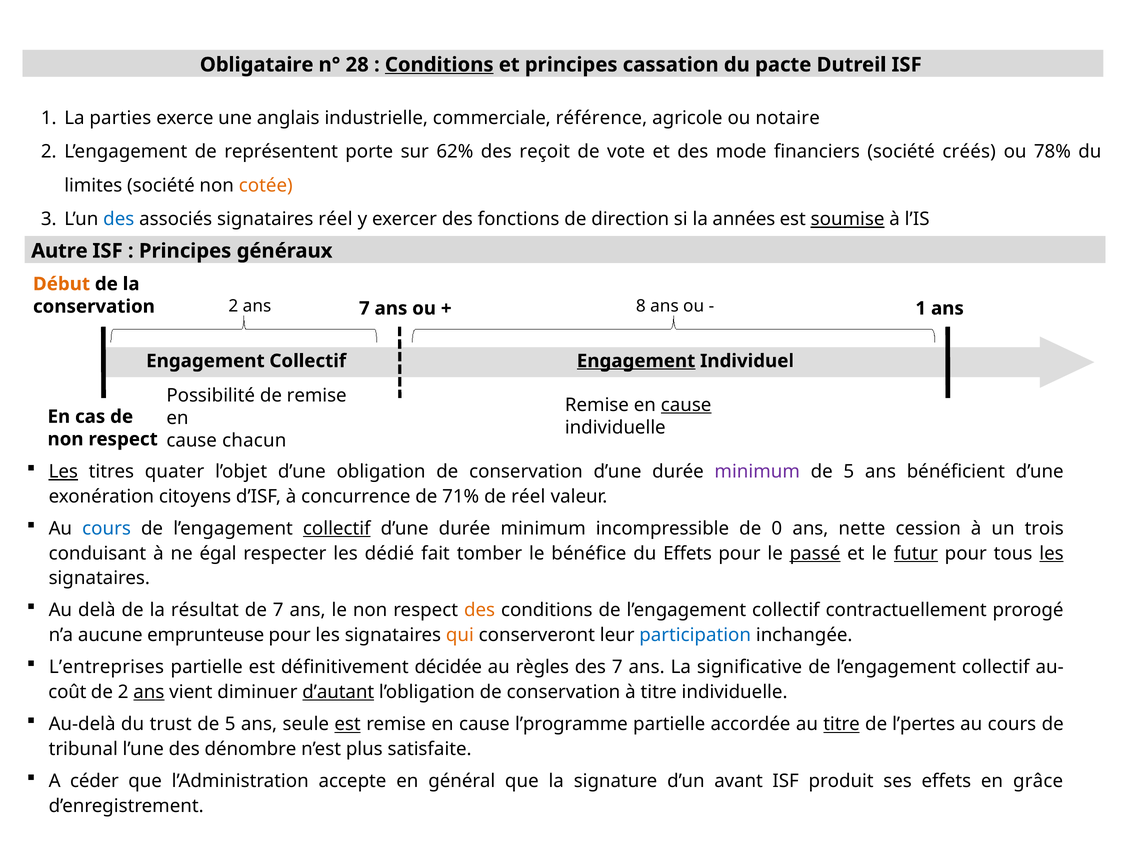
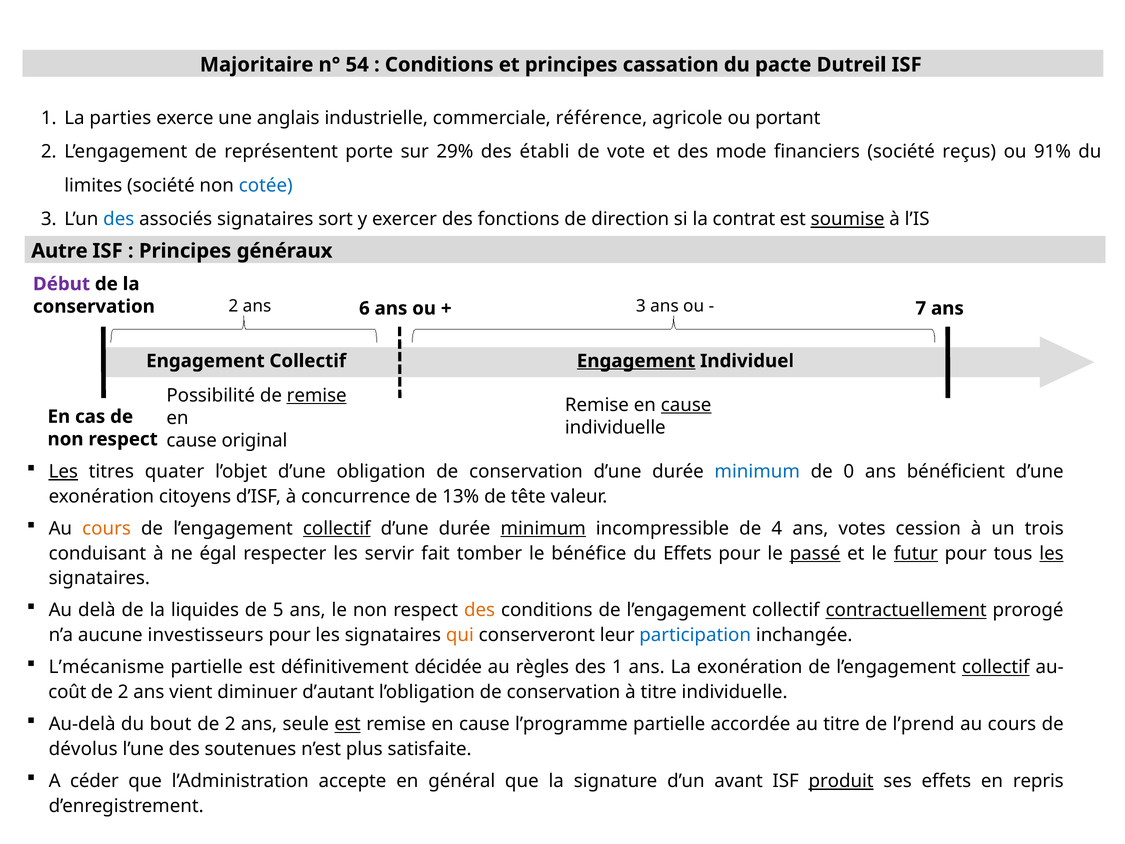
Obligataire: Obligataire -> Majoritaire (257, 65)
28: 28 -> 54 (357, 65)
Conditions underline: present -> none (439, 65)
notaire: notaire -> portant (788, 118)
62%: 62% -> 29% (455, 152)
reçoit: reçoit -> établi (545, 152)
créés: créés -> reçus (969, 152)
78%: 78% -> 91% (1052, 152)
cotée colour: orange -> blue (266, 185)
signataires réel: réel -> sort (336, 219)
années: années -> contrat (744, 219)
Début colour: orange -> purple (62, 284)
ans 8: 8 -> 3 (641, 306)
conservation 7: 7 -> 6 (364, 308)
1: 1 -> 7 (921, 308)
remise underline: none -> present (317, 395)
chacun: chacun -> original (254, 440)
minimum colour: purple -> blue (757, 471)
5: 5 -> 0 (849, 471)
71%: 71% -> 13% (461, 496)
de réel: réel -> tête (528, 496)
cours colour: blue -> orange (107, 528)
minimum underline: none -> present (543, 528)
0: 0 -> 4 (777, 528)
nette: nette -> votes (862, 528)
dédié: dédié -> servir (389, 553)
résultat: résultat -> liquides (205, 610)
de 7: 7 -> 5 (278, 610)
contractuellement underline: none -> present (906, 610)
emprunteuse: emprunteuse -> investisseurs (206, 635)
L’entreprises: L’entreprises -> L’mécanisme (107, 667)
des 7: 7 -> 1 (617, 667)
La significative: significative -> exonération (750, 667)
collectif underline: none -> present (996, 667)
ans underline: present -> none (149, 692)
d’autant underline: present -> none (338, 692)
trust: trust -> bout (171, 724)
5: 5 -> 2 (230, 724)
titre underline: present -> none (842, 724)
l’pertes: l’pertes -> l’prend (924, 724)
tribunal: tribunal -> dévolus (83, 749)
dénombre: dénombre -> soutenues (250, 749)
produit underline: none -> present (841, 781)
grâce: grâce -> repris (1038, 781)
